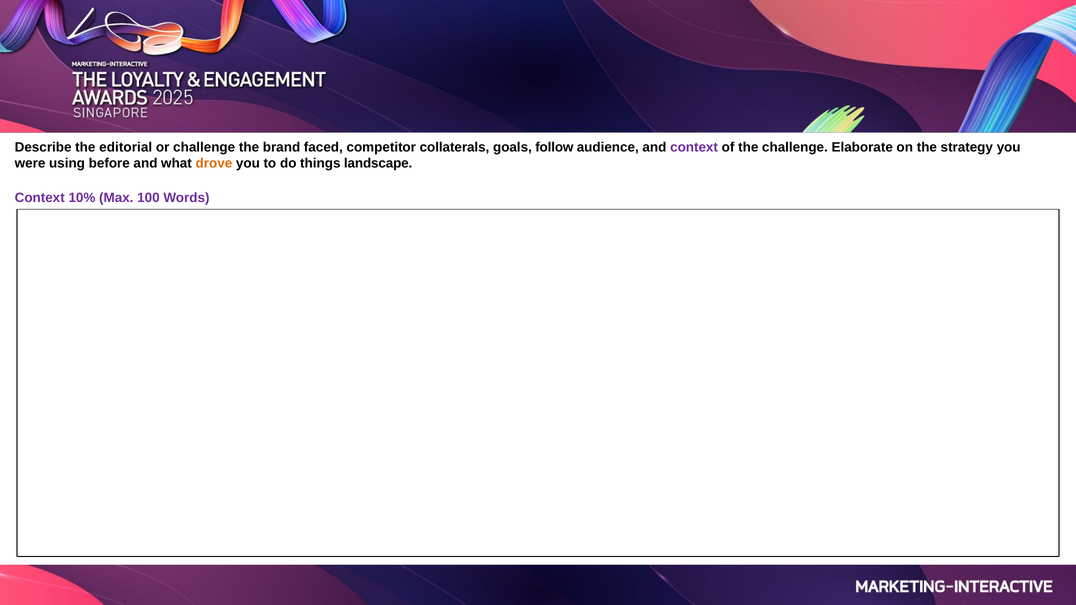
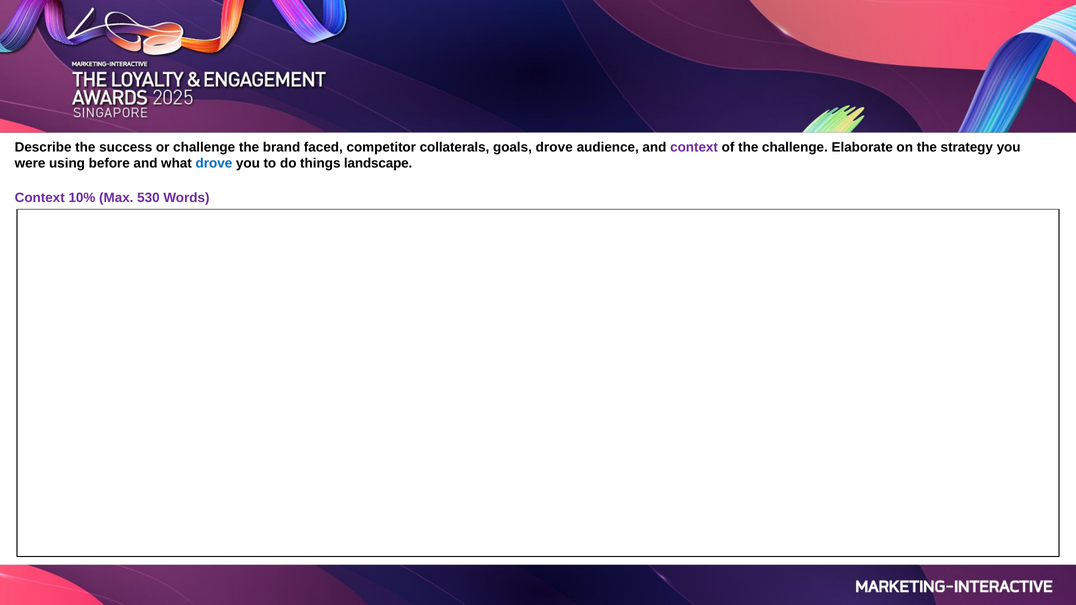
editorial: editorial -> success (126, 147)
goals follow: follow -> drove (554, 147)
drove colour: orange -> blue (214, 164)
100: 100 -> 530 (148, 198)
